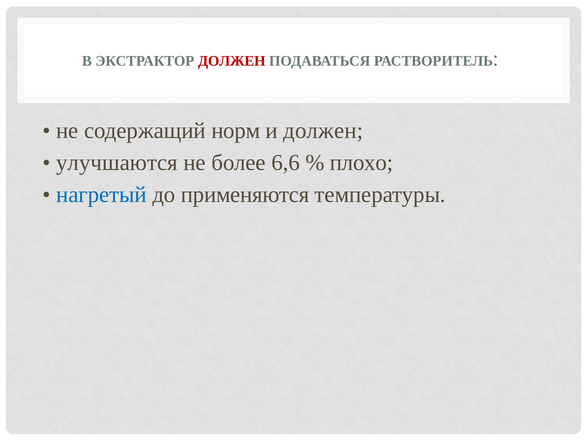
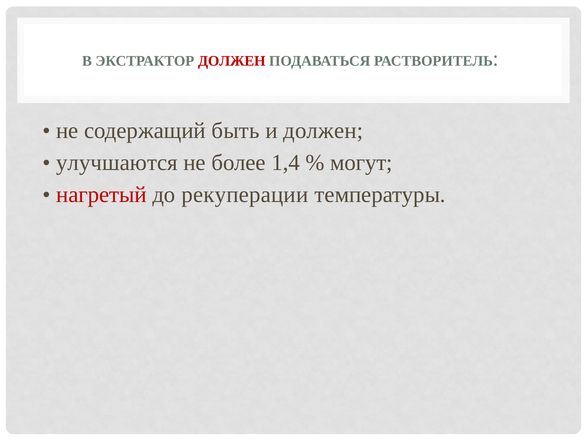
норм: норм -> быть (236, 131)
6,6: 6,6 -> 1,4 (286, 163)
плохо: плохо -> могут (361, 163)
нагретый colour: blue -> red (101, 195)
применяются: применяются -> рекуперации (245, 195)
